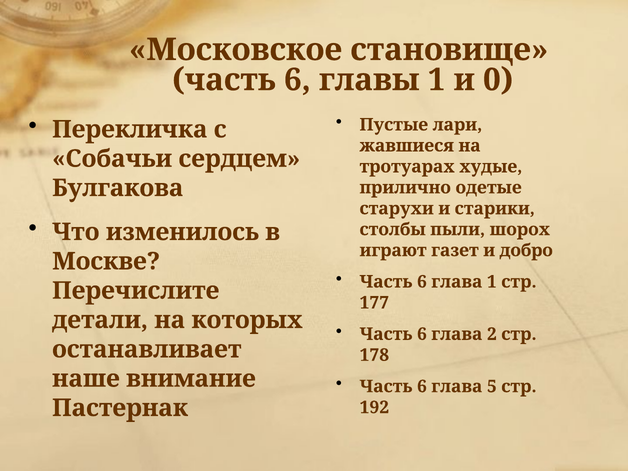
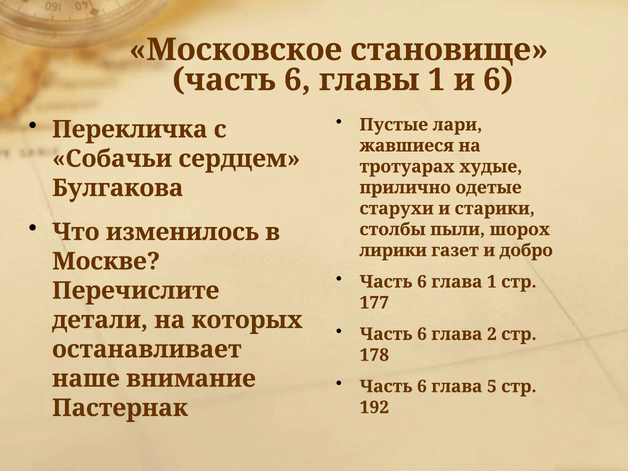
и 0: 0 -> 6 (498, 80)
играют: играют -> лирики (393, 250)
